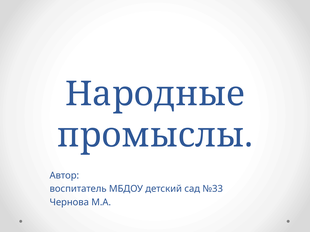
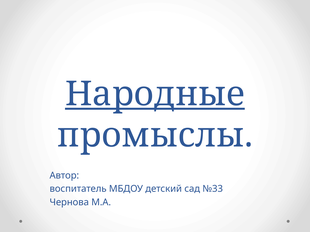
Народные underline: none -> present (155, 94)
